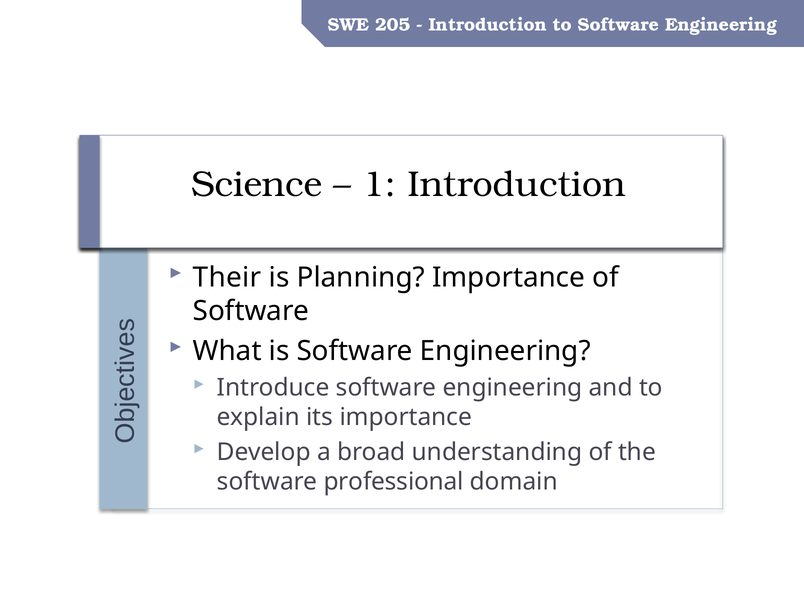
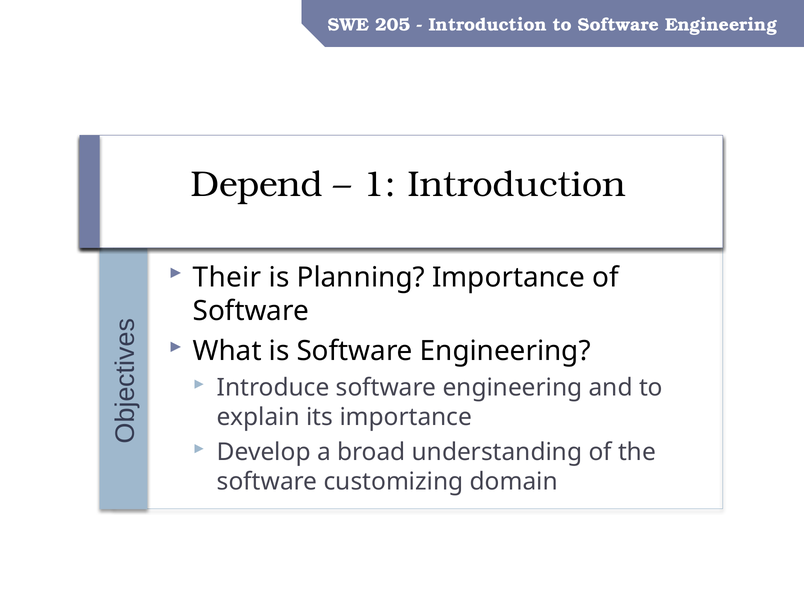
Science: Science -> Depend (257, 184)
professional: professional -> customizing (394, 482)
